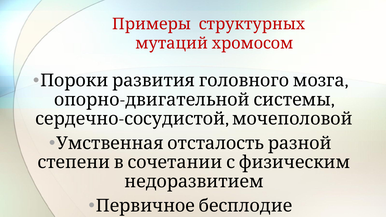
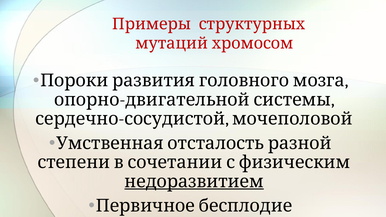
недоразвитием underline: none -> present (194, 182)
